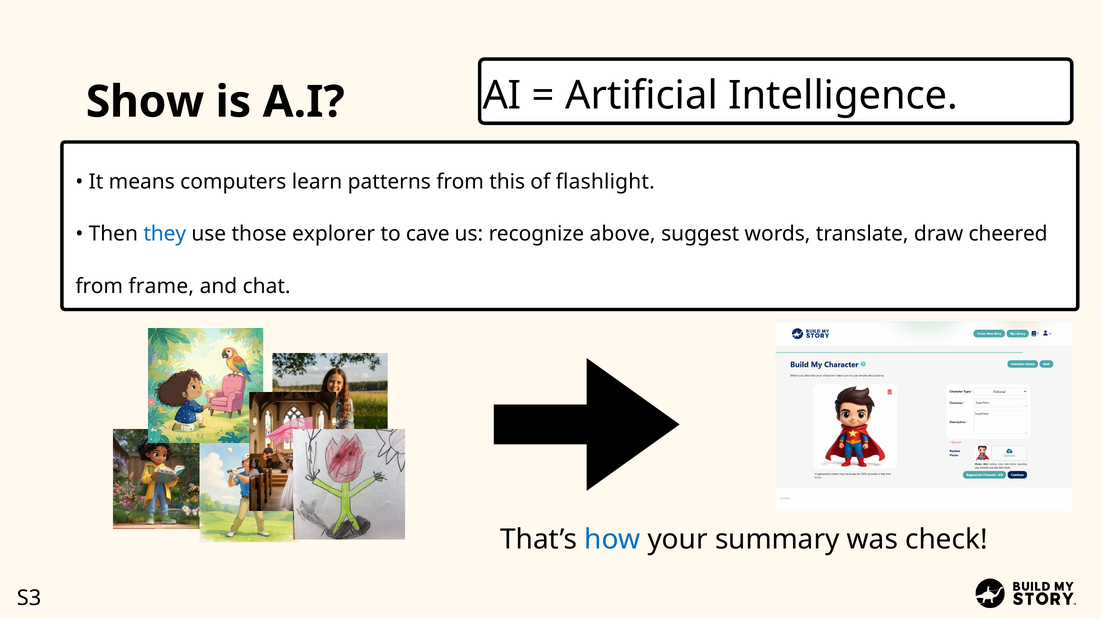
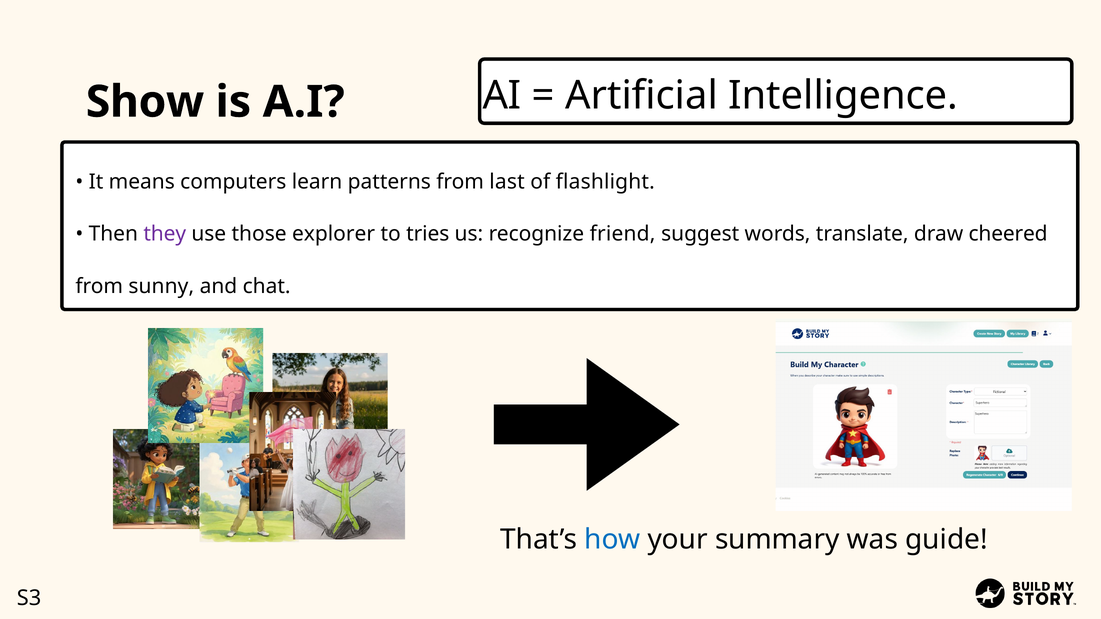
this: this -> last (507, 182)
they colour: blue -> purple (165, 234)
cave: cave -> tries (428, 234)
above: above -> friend (623, 234)
frame: frame -> sunny (161, 286)
check: check -> guide (946, 540)
